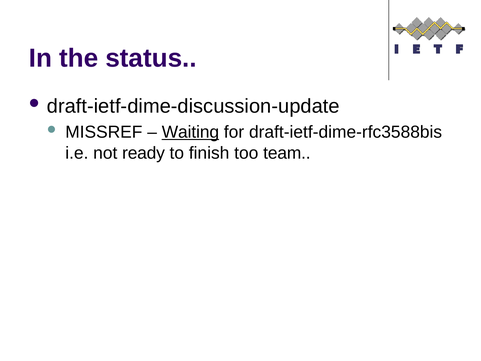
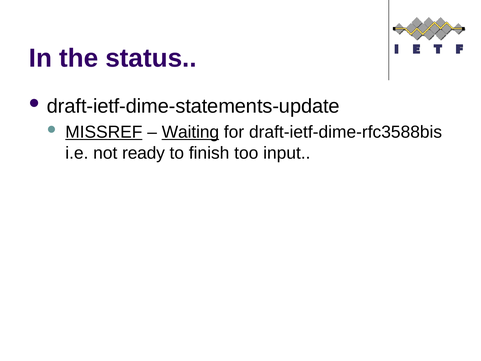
draft-ietf-dime-discussion-update: draft-ietf-dime-discussion-update -> draft-ietf-dime-statements-update (193, 106)
MISSREF underline: none -> present (104, 132)
team: team -> input (287, 153)
